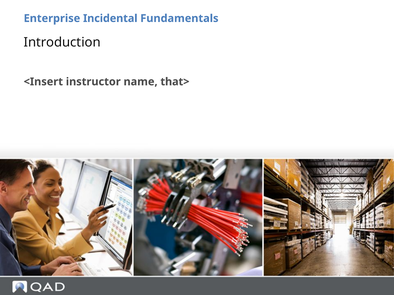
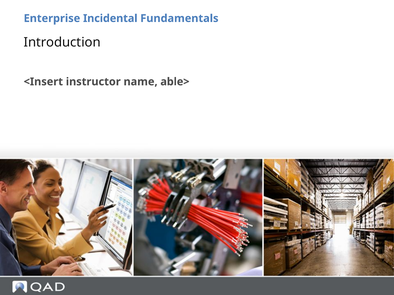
that>: that> -> able> (175, 82)
